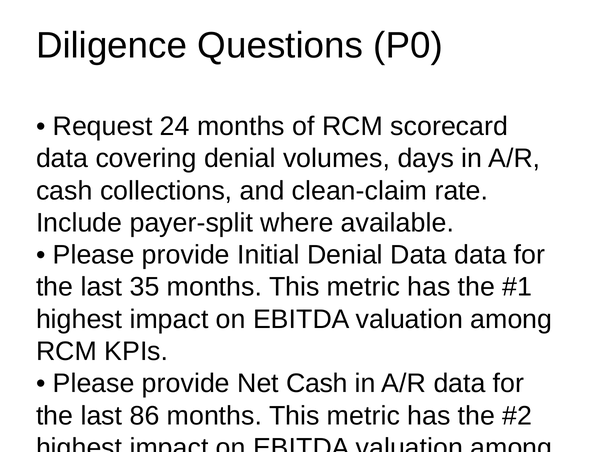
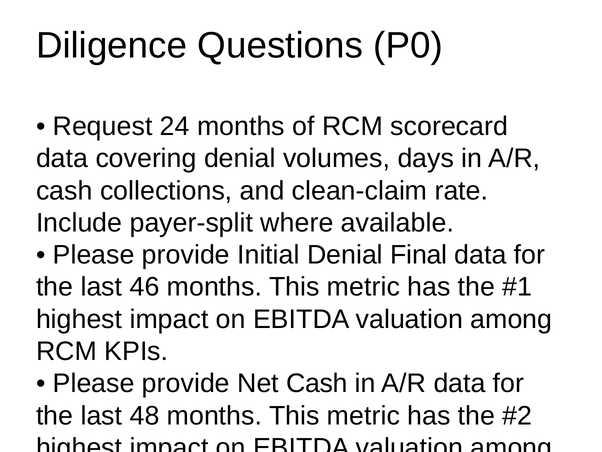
Denial Data: Data -> Final (419, 255)
35: 35 -> 46 (145, 287)
86: 86 -> 48 (145, 415)
